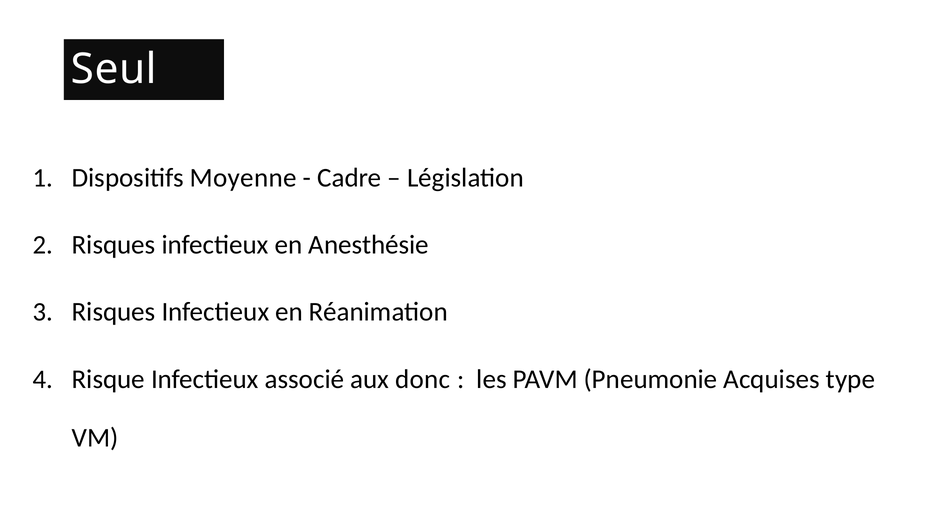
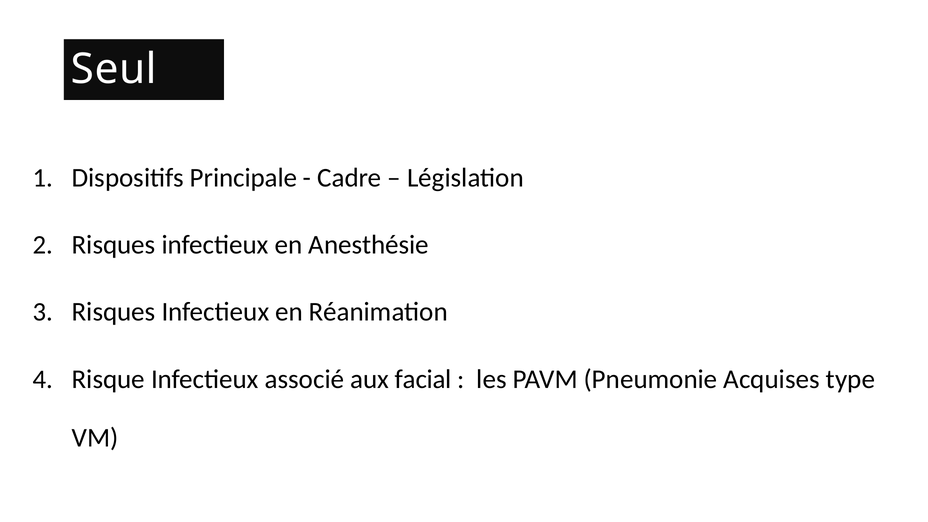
Moyenne: Moyenne -> Principale (243, 178)
donc: donc -> facial (423, 379)
